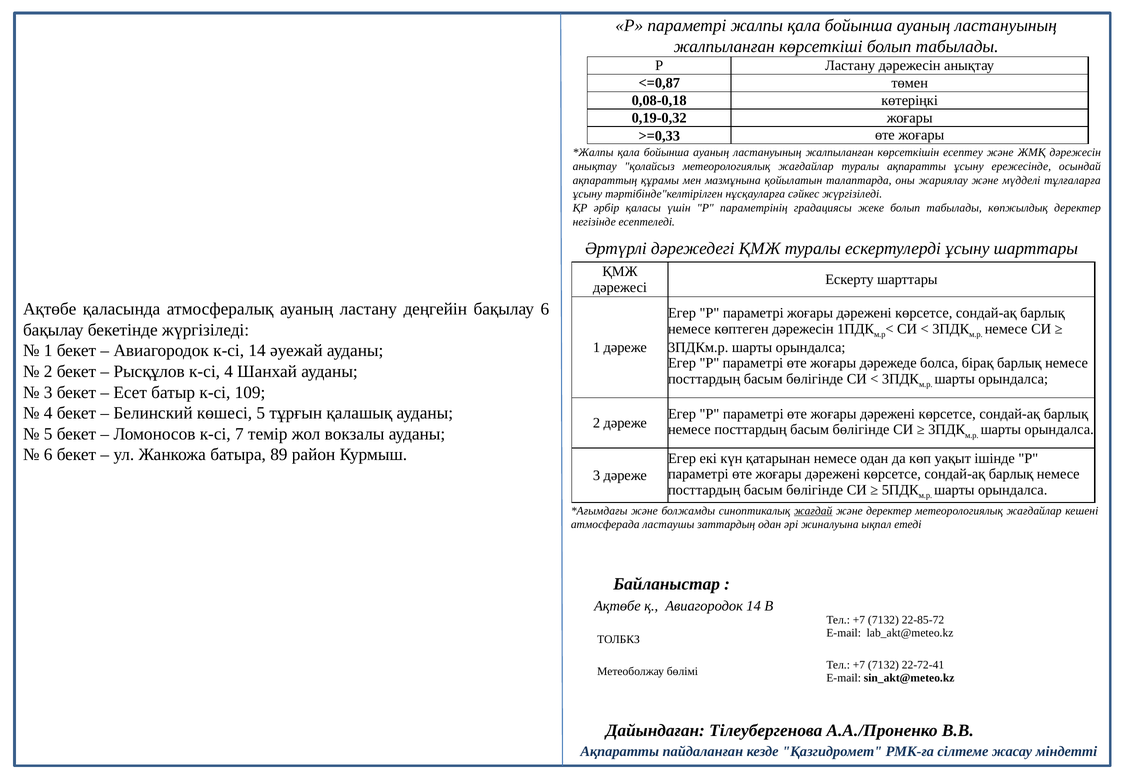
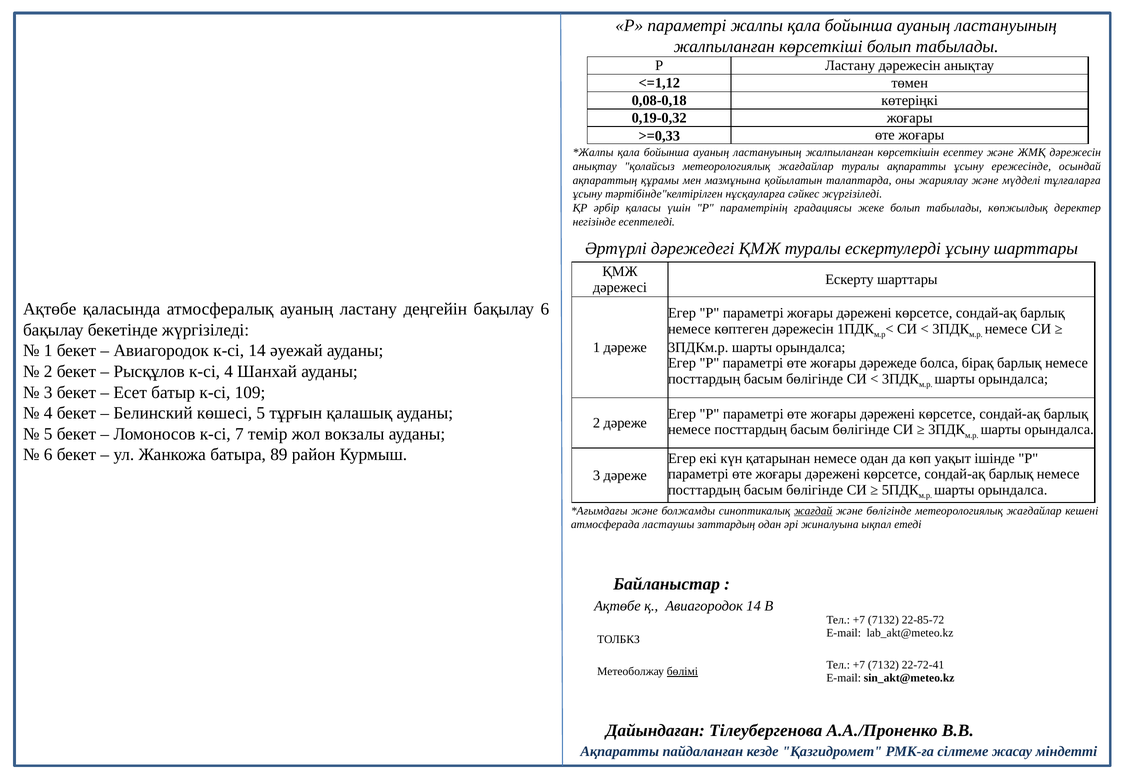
<=0,87: <=0,87 -> <=1,12 (659, 83)
және деректер: деректер -> бөлігінде (889, 511)
бөлімі underline: none -> present (682, 671)
